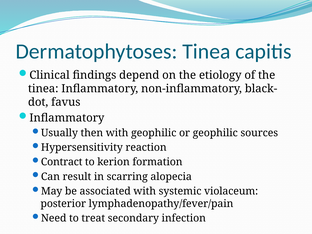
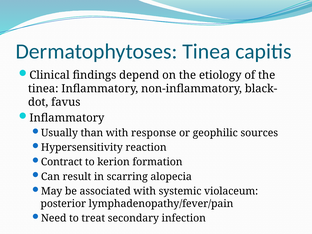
then: then -> than (92, 133)
with geophilic: geophilic -> response (154, 133)
